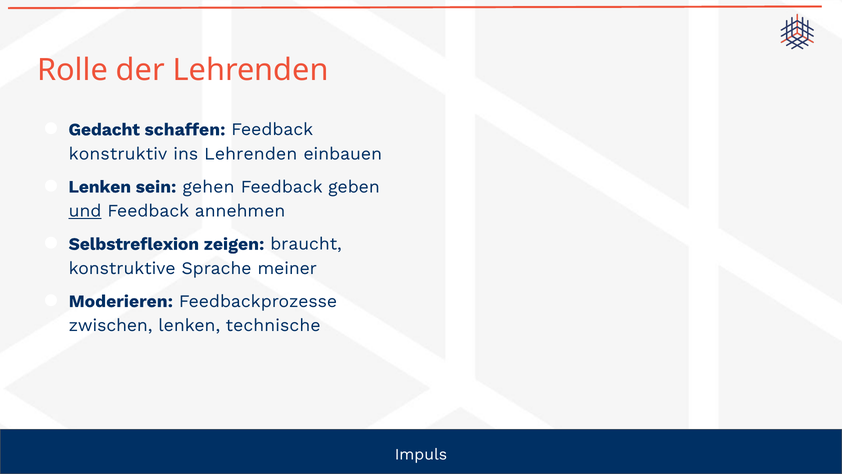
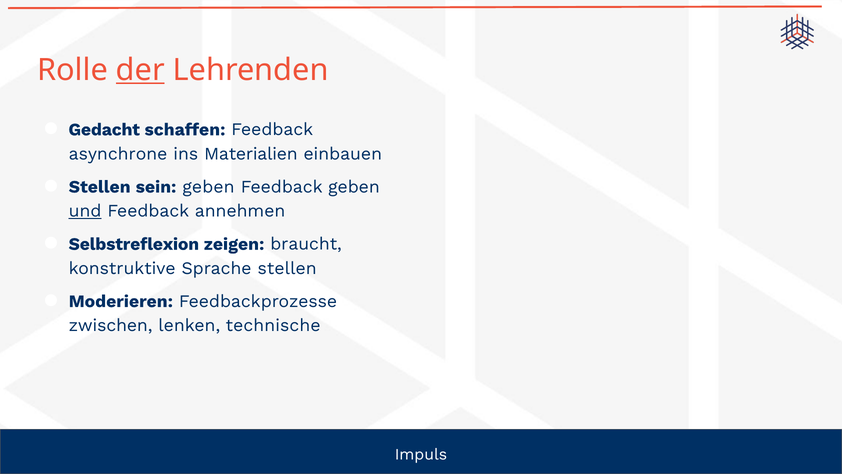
der underline: none -> present (140, 70)
konstruktiv: konstruktiv -> asynchrone (118, 154)
ins Lehrenden: Lehrenden -> Materialien (251, 154)
Lenken: Lenken -> Stellen (100, 187)
sein gehen: gehen -> geben (209, 187)
Sprache meiner: meiner -> stellen (287, 268)
